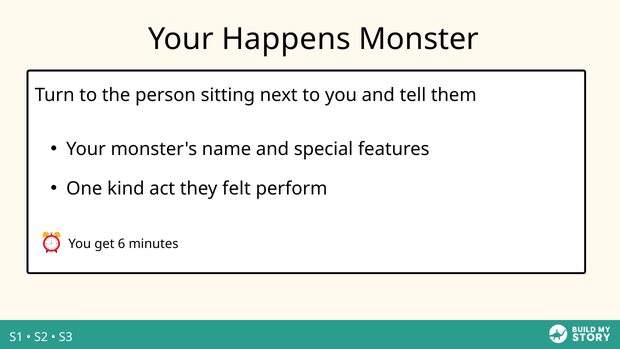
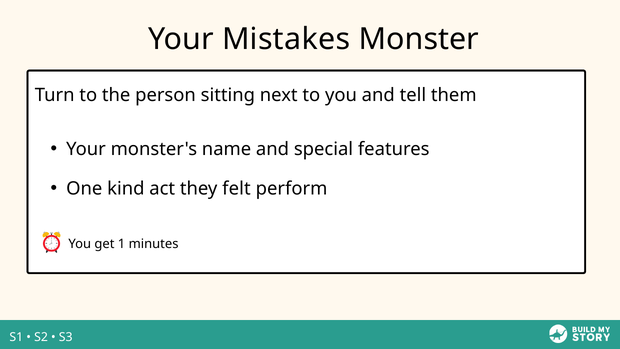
Happens: Happens -> Mistakes (286, 39)
6: 6 -> 1 (122, 244)
